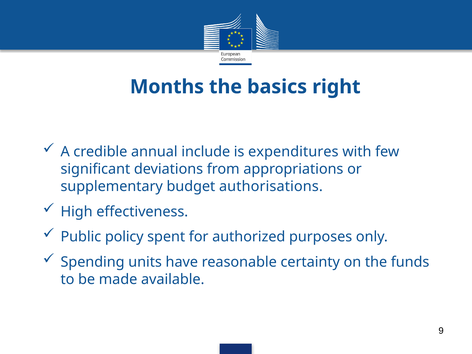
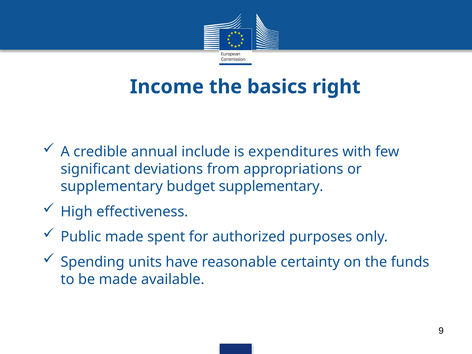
Months: Months -> Income (167, 87)
budget authorisations: authorisations -> supplementary (271, 186)
Public policy: policy -> made (124, 237)
